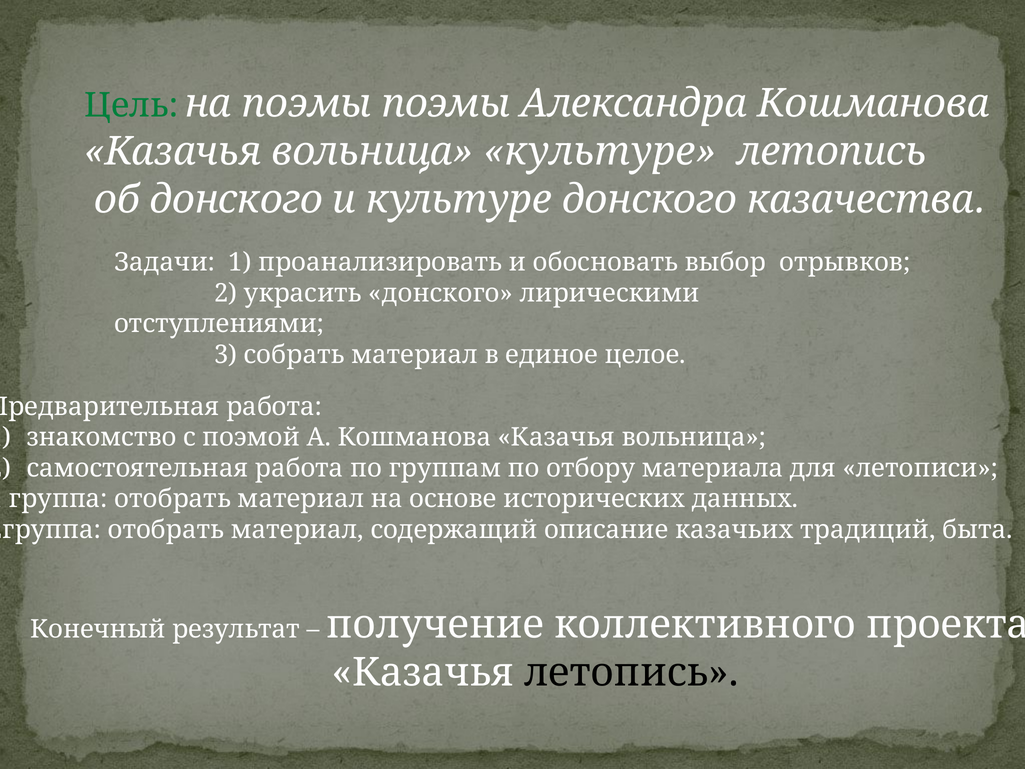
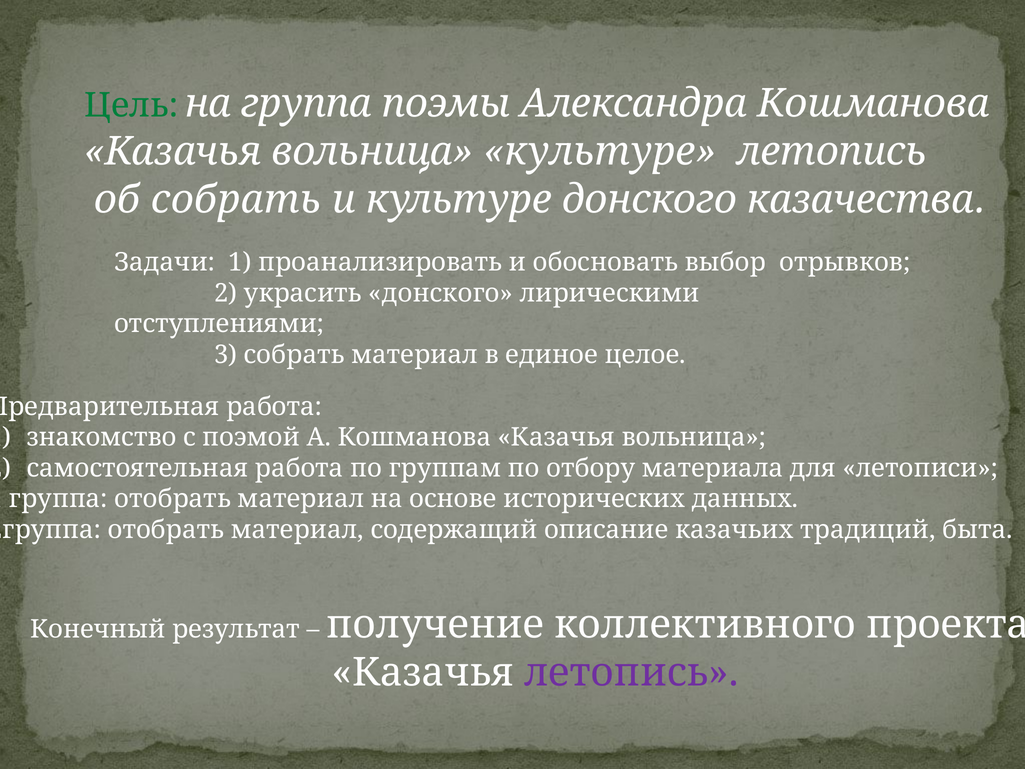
на поэмы: поэмы -> группа (307, 104)
об донского: донского -> собрать (236, 200)
летопись colour: black -> purple (631, 672)
